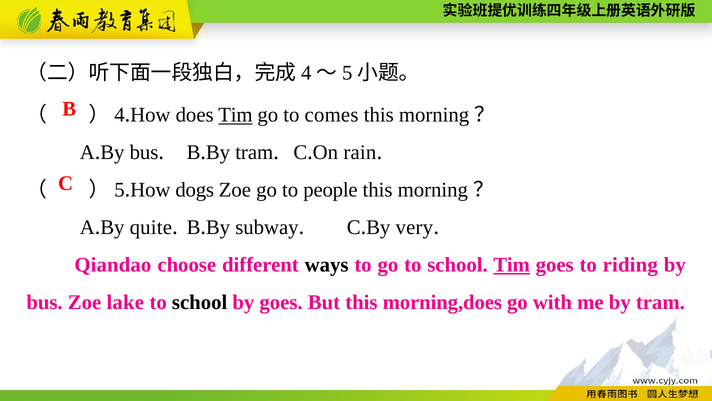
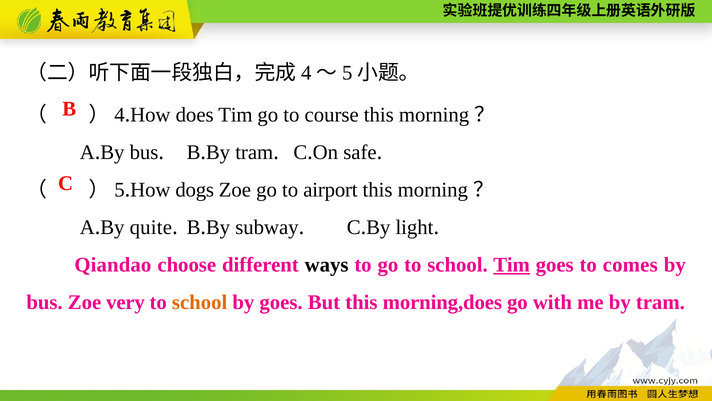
Tim underline: present -> none (235, 115)
comes: comes -> course (332, 115)
rain: rain -> safe (360, 152)
people: people -> airport (330, 190)
very: very -> light (414, 227)
riding: riding -> comes (630, 265)
lake: lake -> very (126, 302)
school colour: black -> orange (200, 302)
